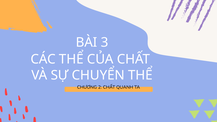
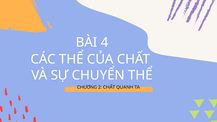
3: 3 -> 4 (105, 42)
